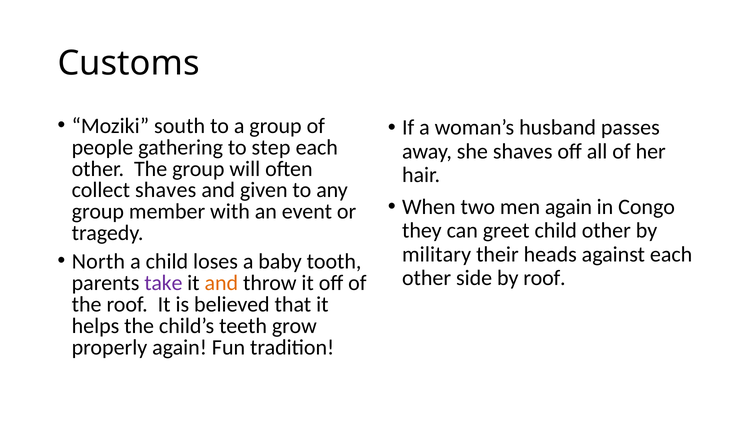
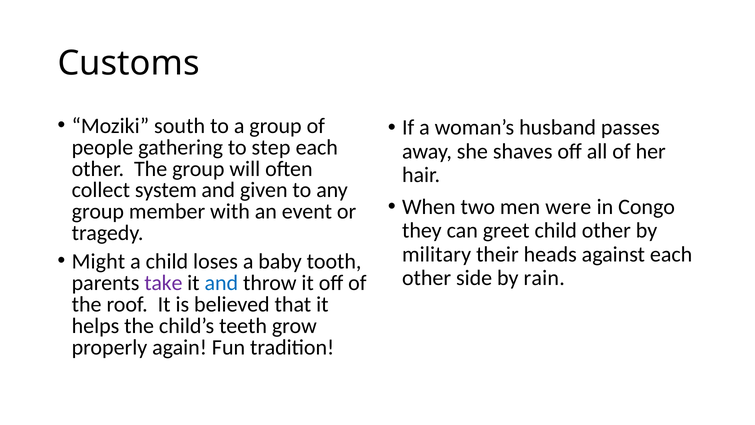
collect shaves: shaves -> system (166, 190)
men again: again -> were (568, 207)
North: North -> Might (98, 261)
by roof: roof -> rain (544, 278)
and colour: orange -> blue (221, 283)
